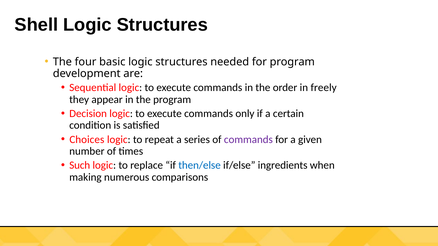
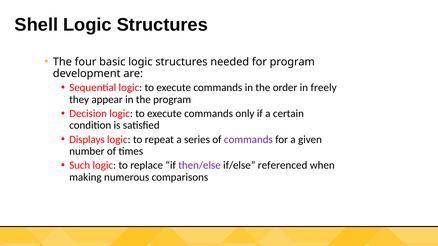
Choices: Choices -> Displays (87, 140)
then/else colour: blue -> purple (200, 166)
ingredients: ingredients -> referenced (283, 166)
